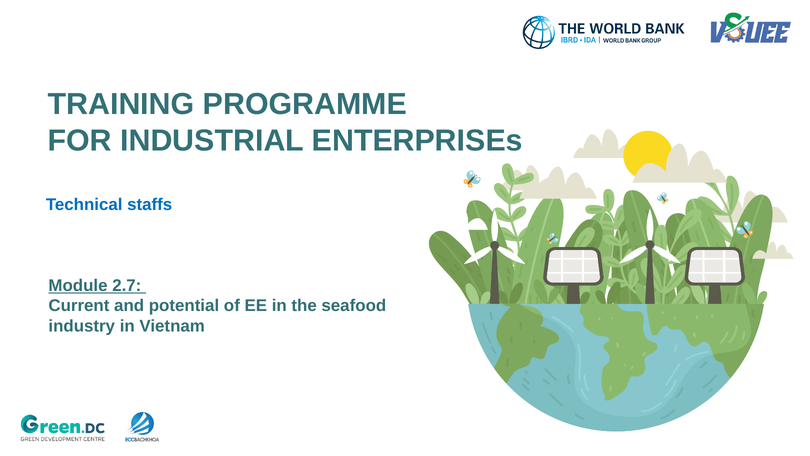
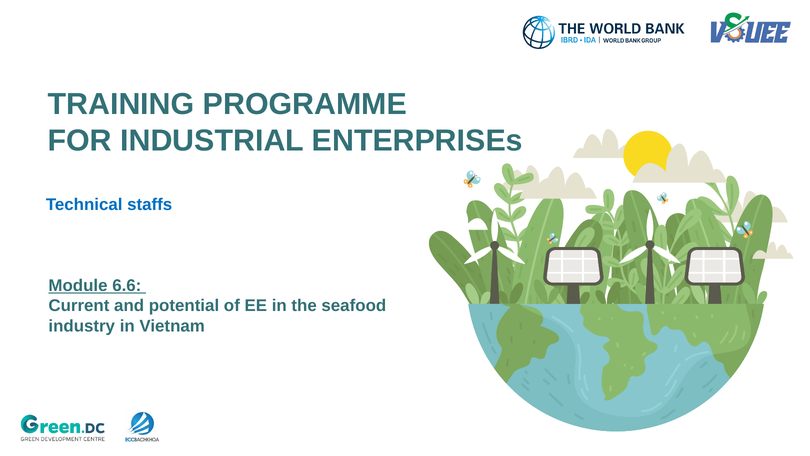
2.7: 2.7 -> 6.6 (127, 285)
